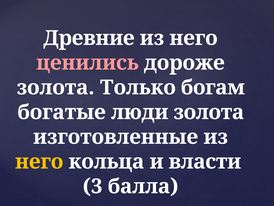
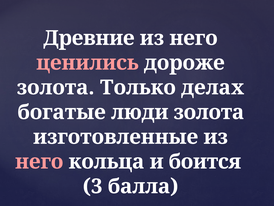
богам: богам -> делах (213, 87)
него colour: yellow -> pink (39, 161)
власти: власти -> боится (205, 161)
